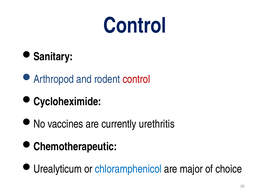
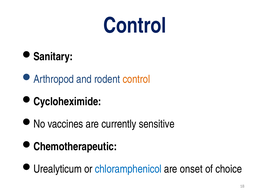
control colour: red -> orange (136, 79)
urethritis: urethritis -> sensitive (157, 124)
major: major -> onset (191, 169)
